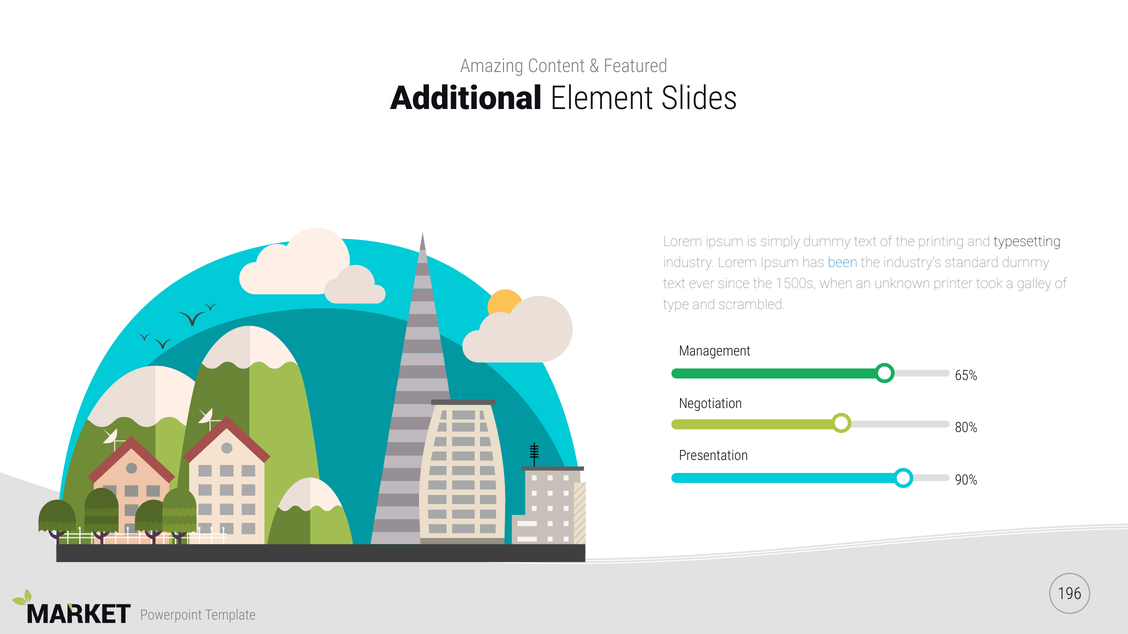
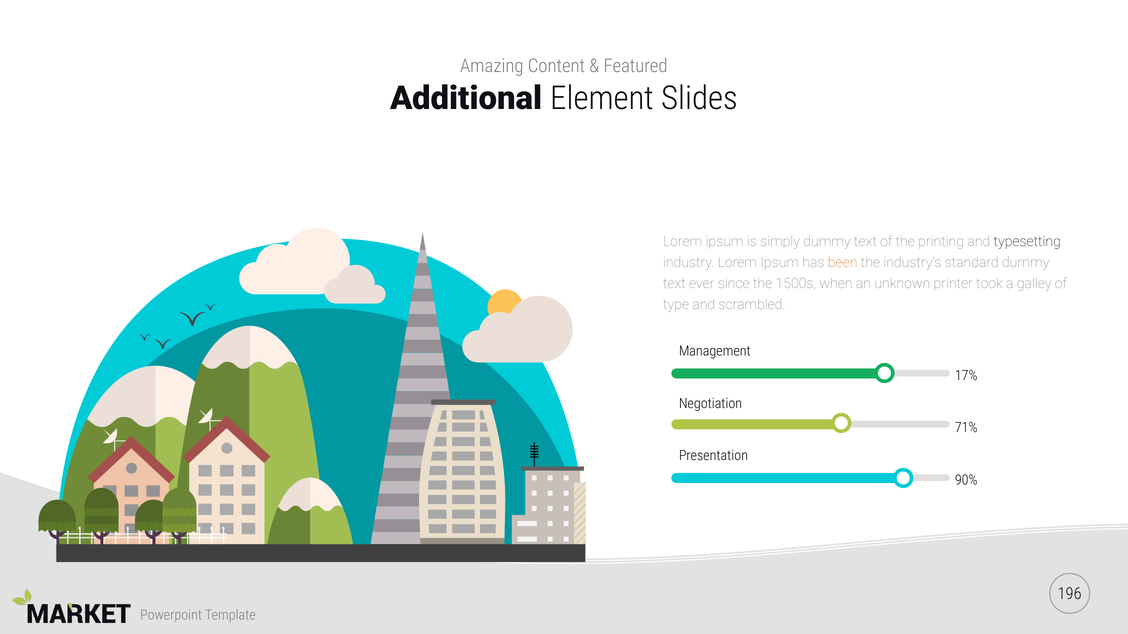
been colour: blue -> orange (843, 263)
65%: 65% -> 17% (966, 376)
80%: 80% -> 71% (966, 428)
